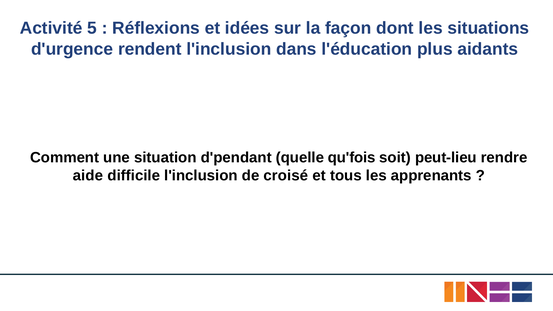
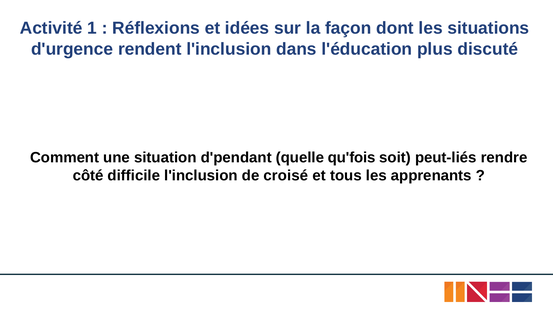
5: 5 -> 1 (92, 28)
aidants: aidants -> discuté (488, 49)
peut-lieu: peut-lieu -> peut-liés (446, 158)
aide: aide -> côté (88, 176)
